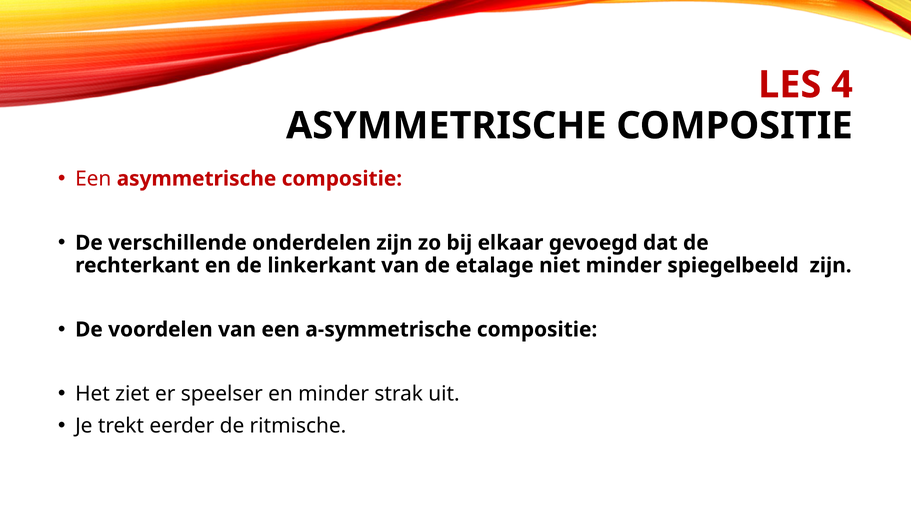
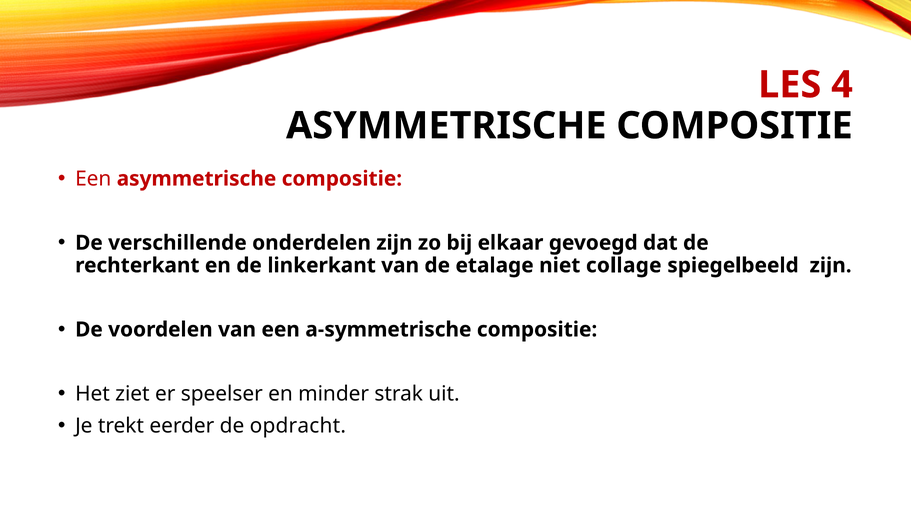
niet minder: minder -> collage (624, 265)
ritmische: ritmische -> opdracht (298, 425)
